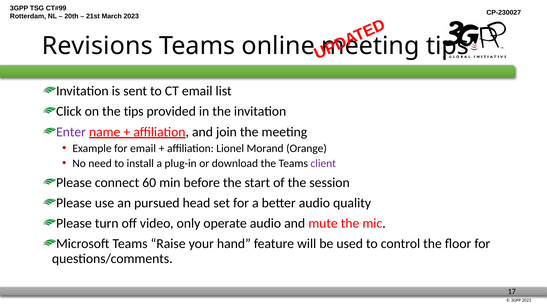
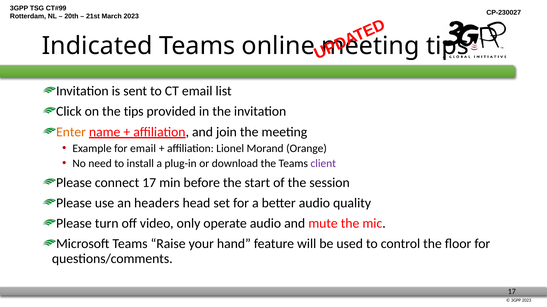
Revisions: Revisions -> Indicated (97, 46)
Enter colour: purple -> orange (71, 132)
connect 60: 60 -> 17 (149, 183)
pursued: pursued -> headers (157, 203)
